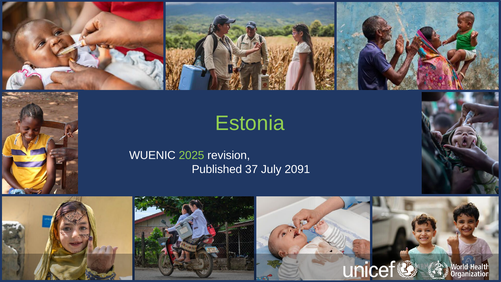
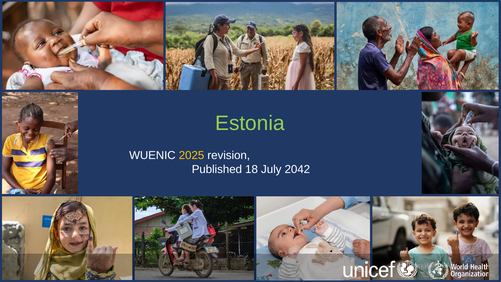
2025 colour: light green -> yellow (192, 155)
37: 37 -> 18 (252, 169)
2091: 2091 -> 2042 (297, 169)
